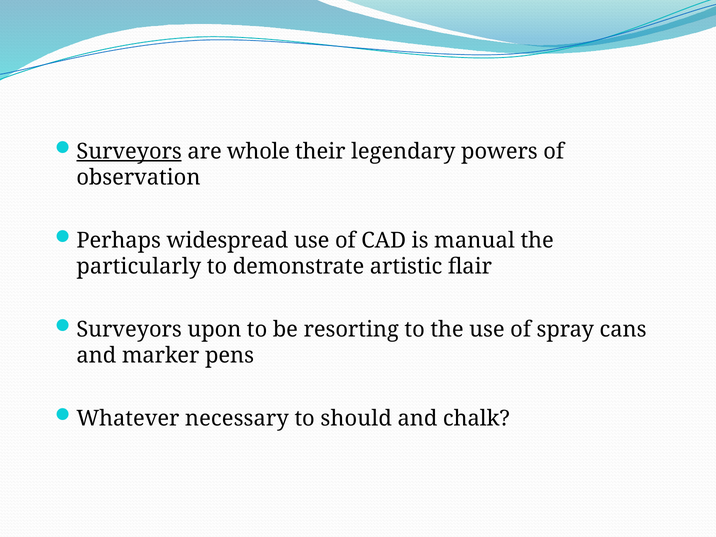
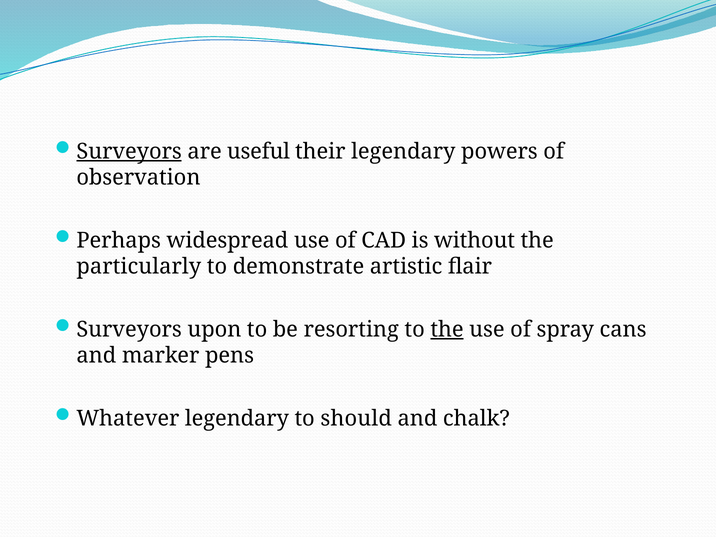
whole: whole -> useful (258, 151)
manual: manual -> without (475, 240)
the underline: none -> present (447, 329)
Whatever necessary: necessary -> legendary (237, 418)
